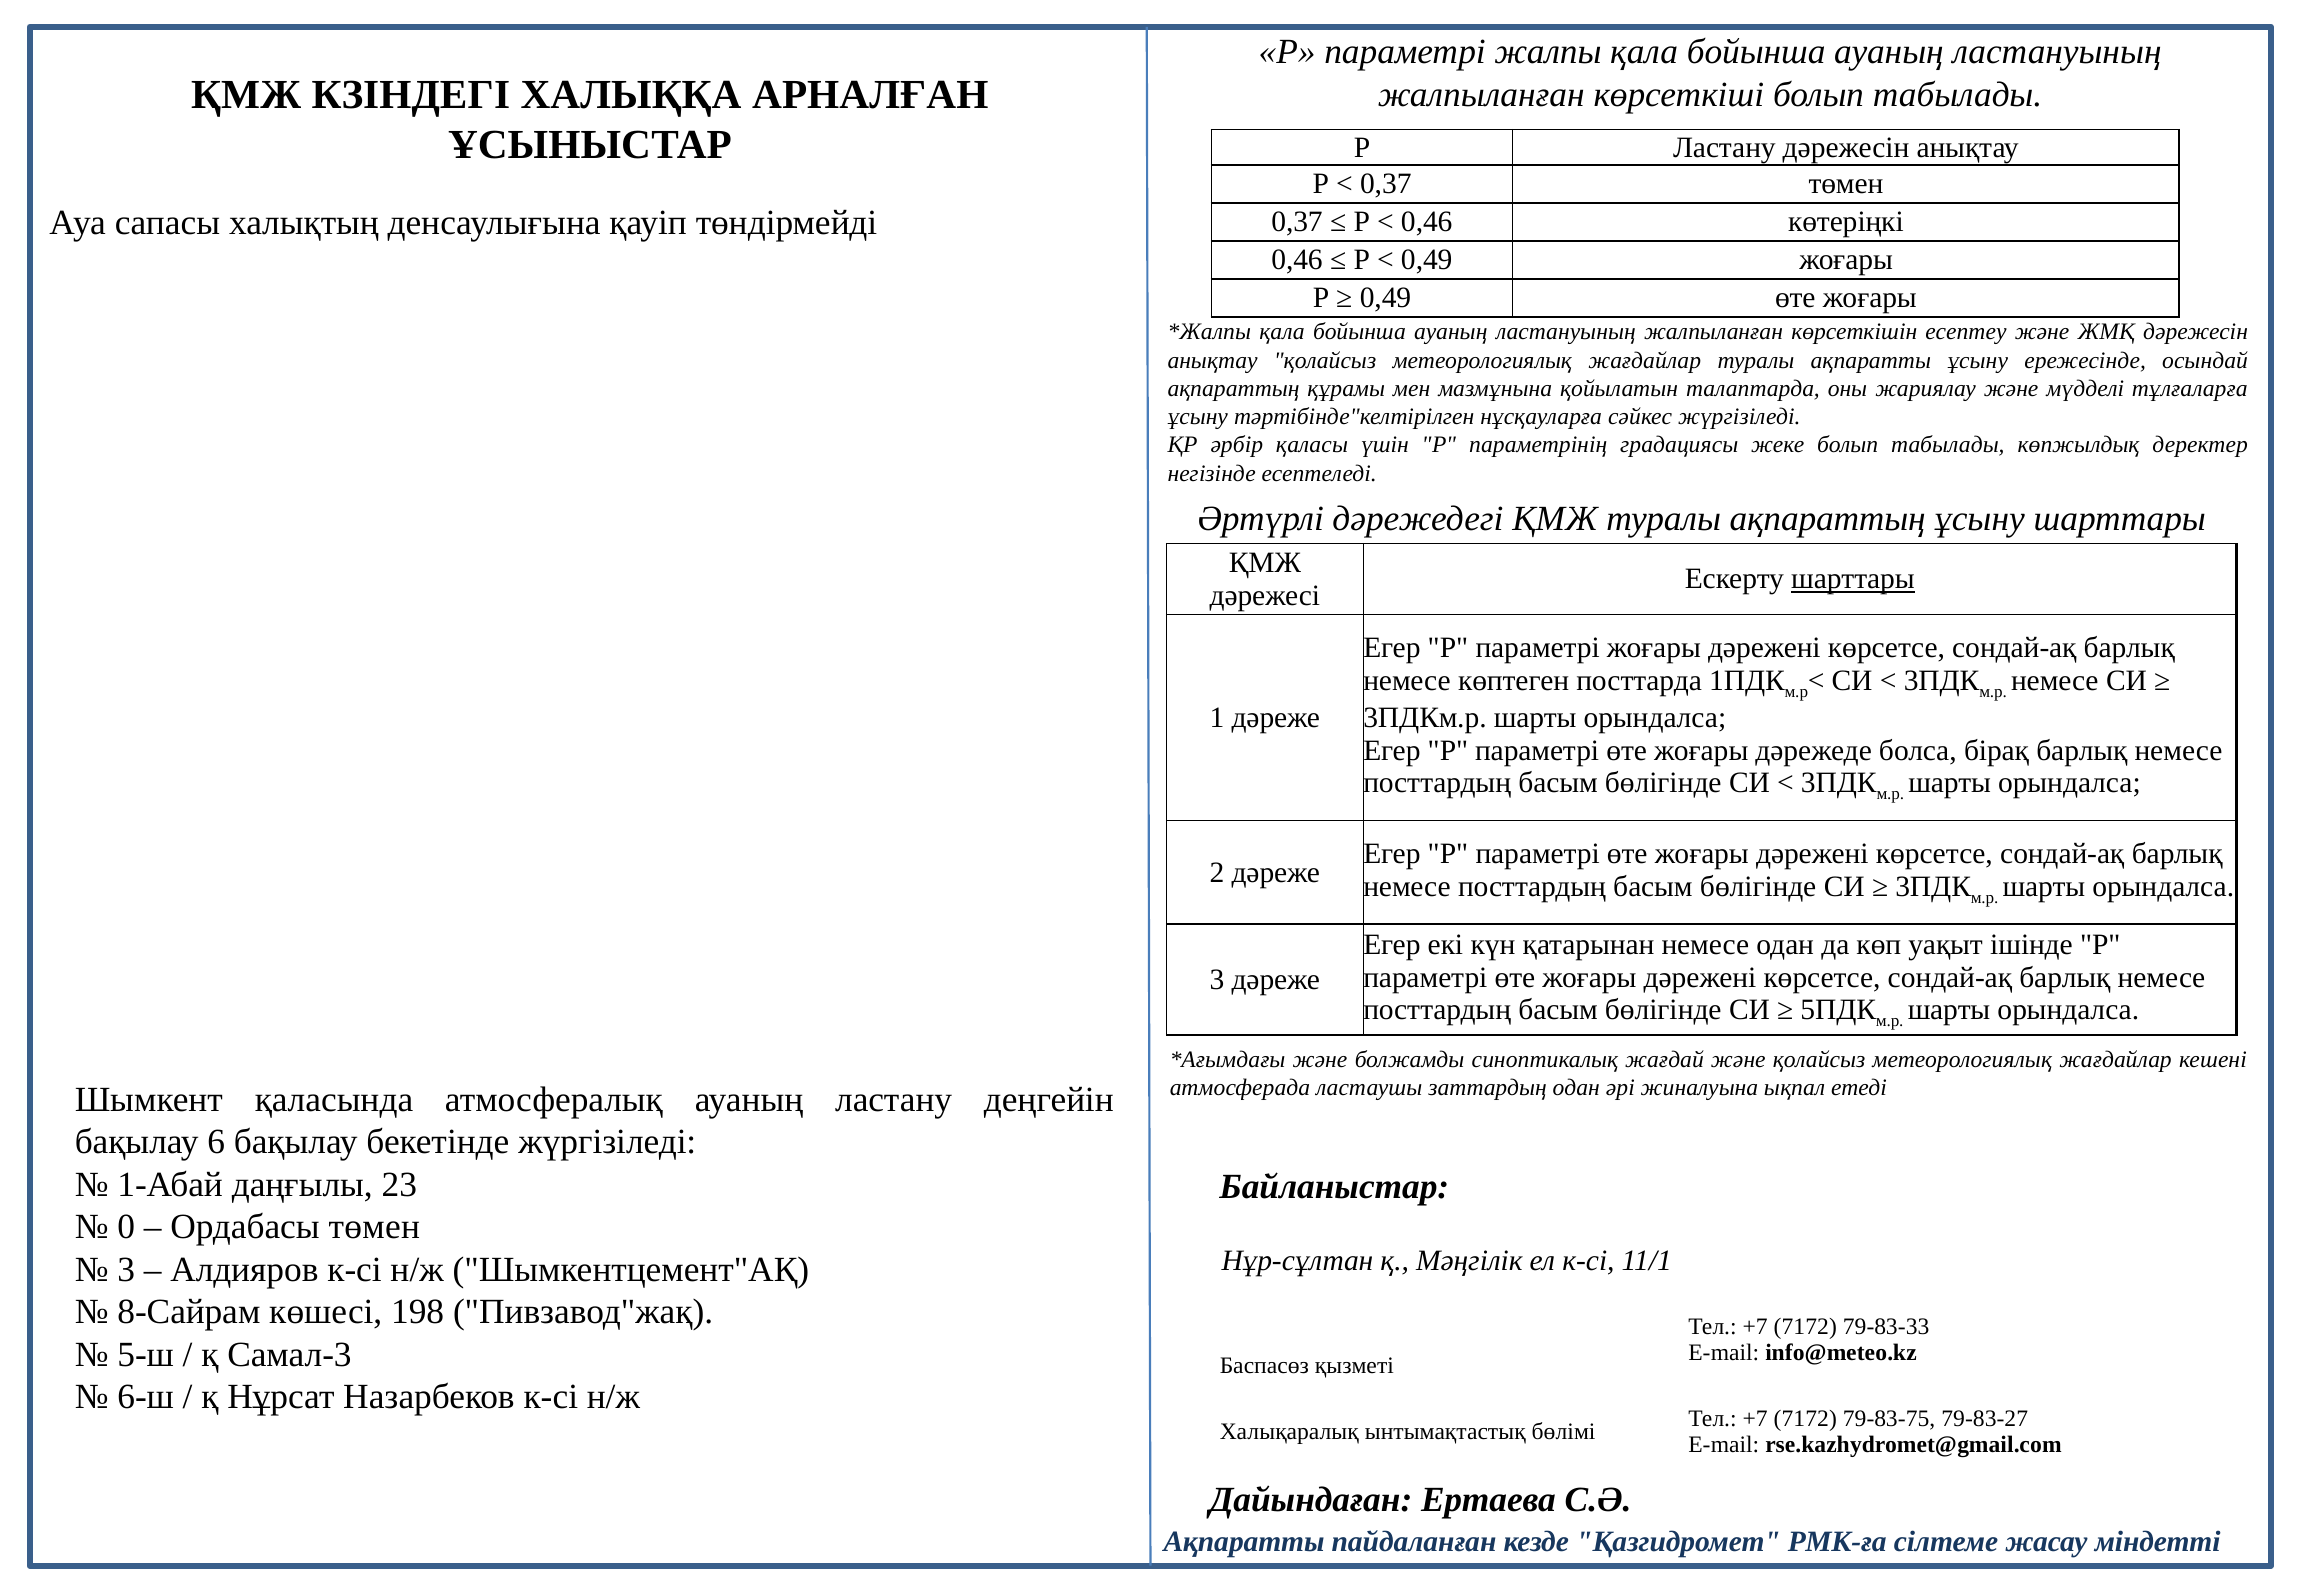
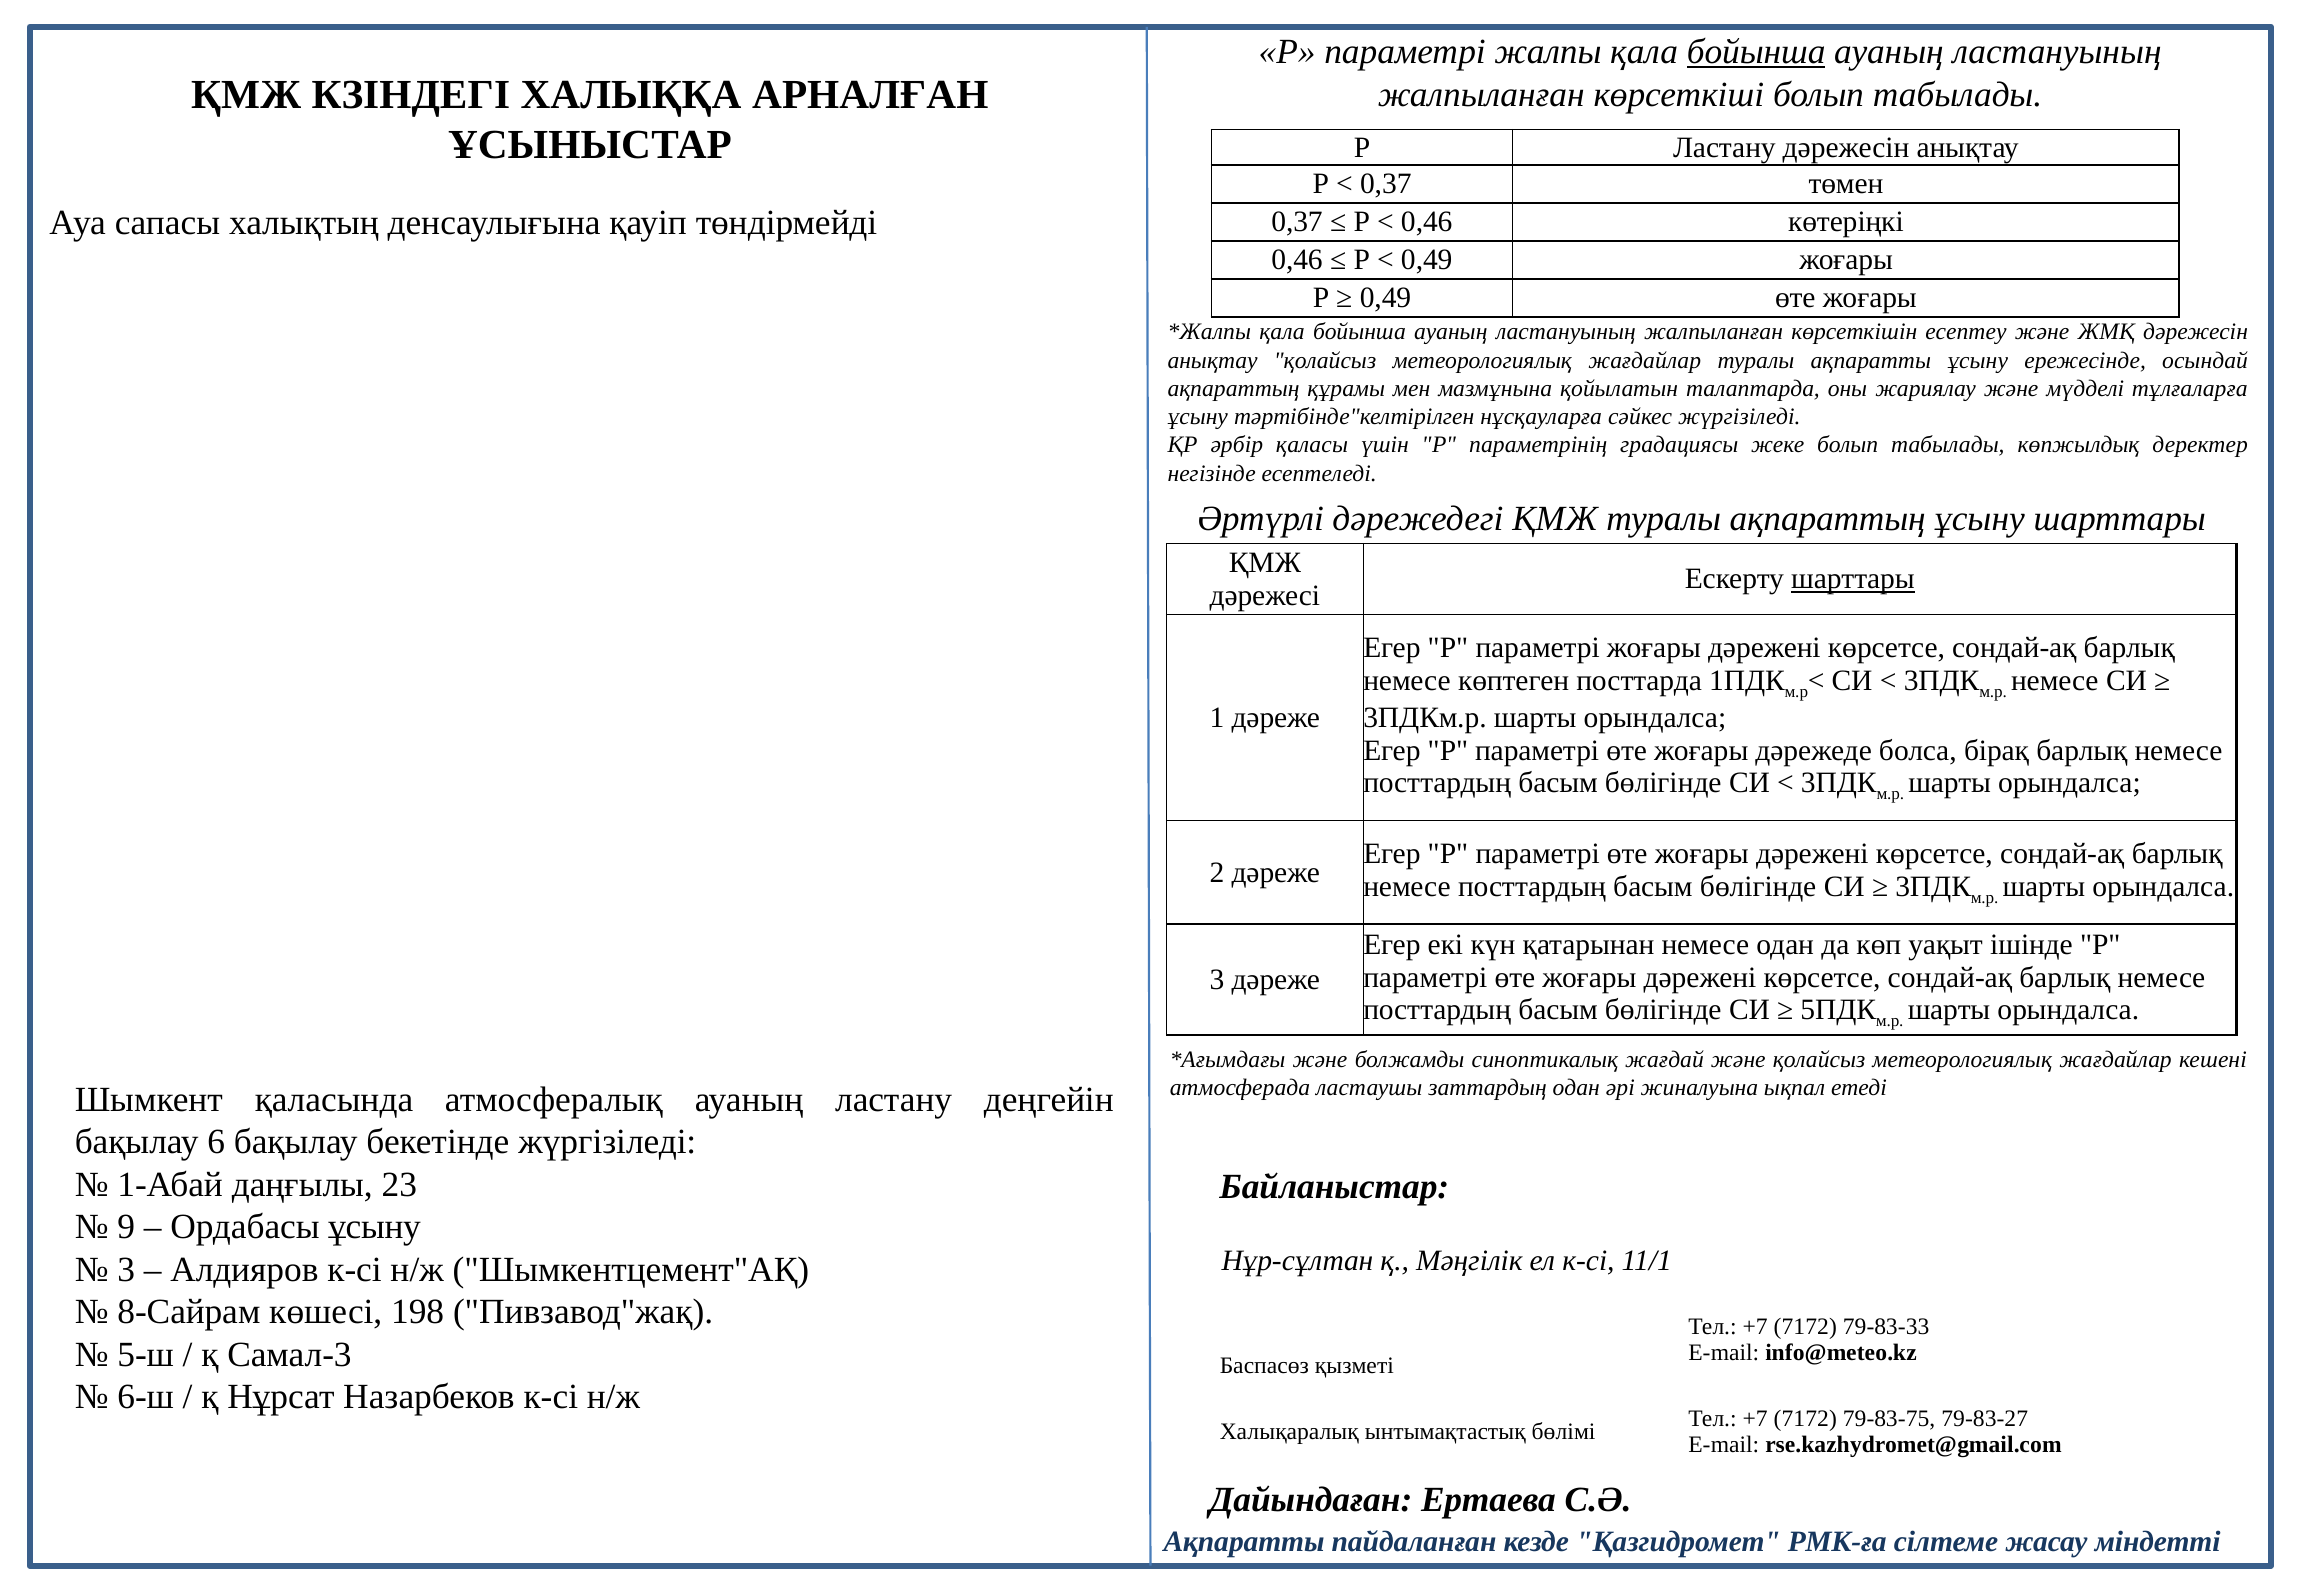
бойынша underline: none -> present (1756, 52)
0: 0 -> 9 (126, 1227)
Ордабасы төмен: төмен -> ұсыну (375, 1227)
